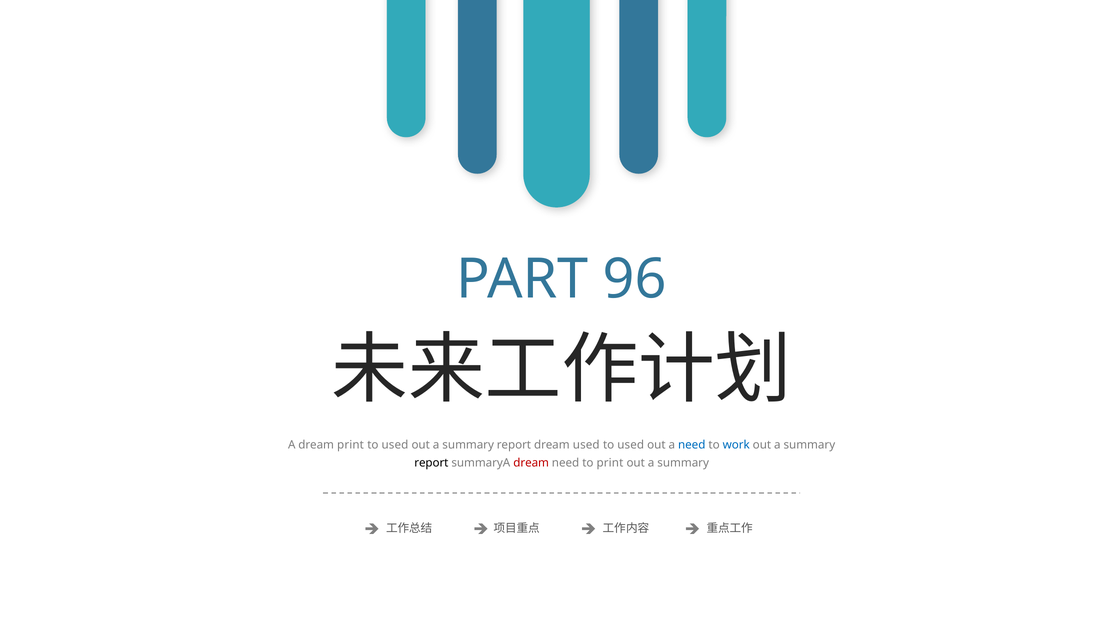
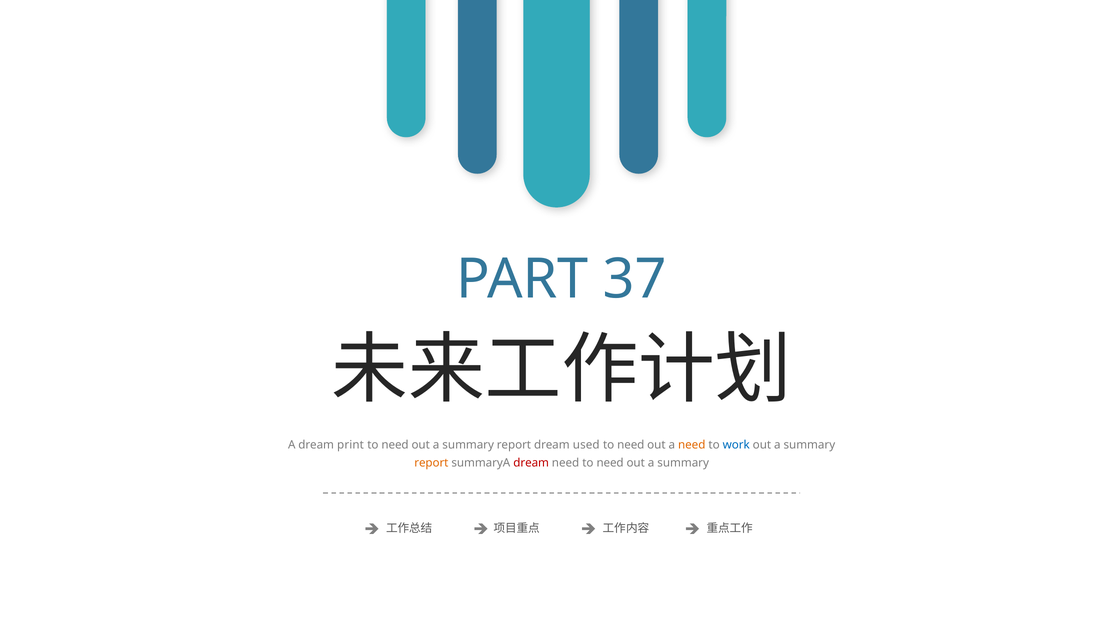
96: 96 -> 37 (635, 279)
used: used -> need (395, 445)
used: used -> need (631, 445)
need colour: blue -> orange (692, 445)
report colour: black -> orange (431, 463)
need to print: print -> need (610, 463)
